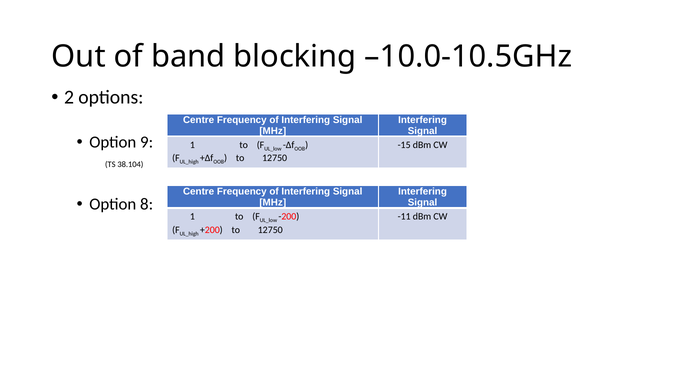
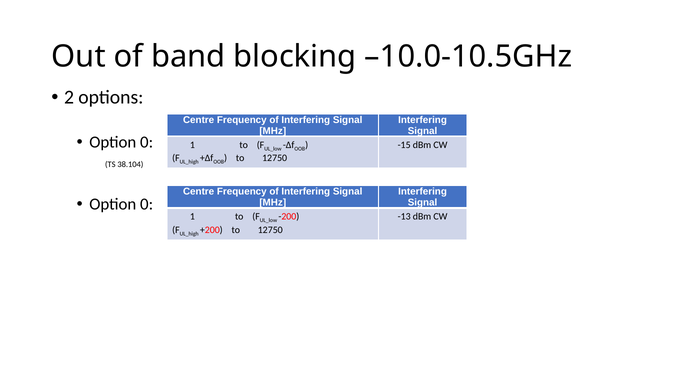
9: 9 -> 0 (147, 142)
8: 8 -> 0 (147, 204)
-11: -11 -> -13 (404, 217)
